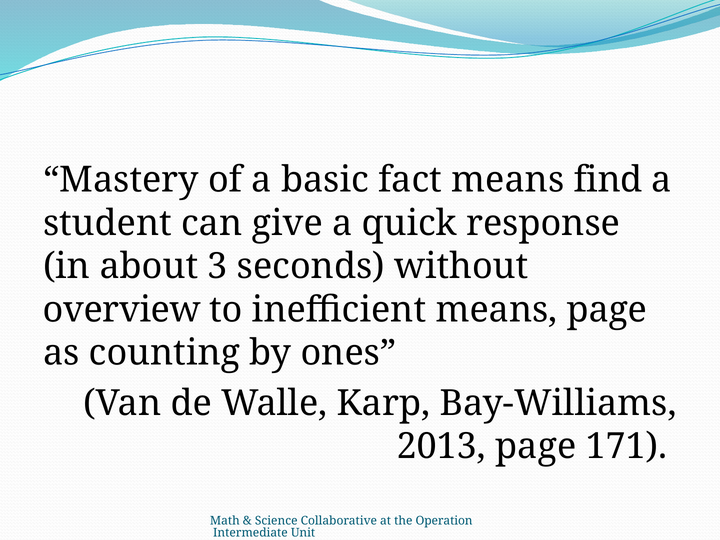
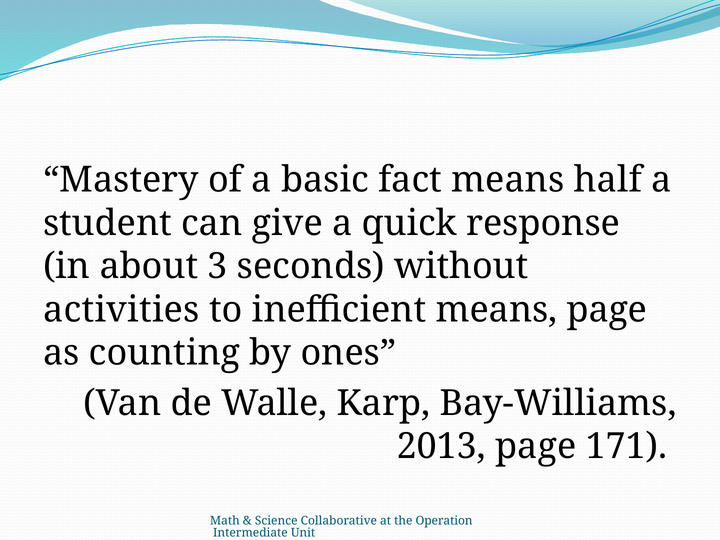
find: find -> half (608, 180)
overview: overview -> activities (121, 310)
